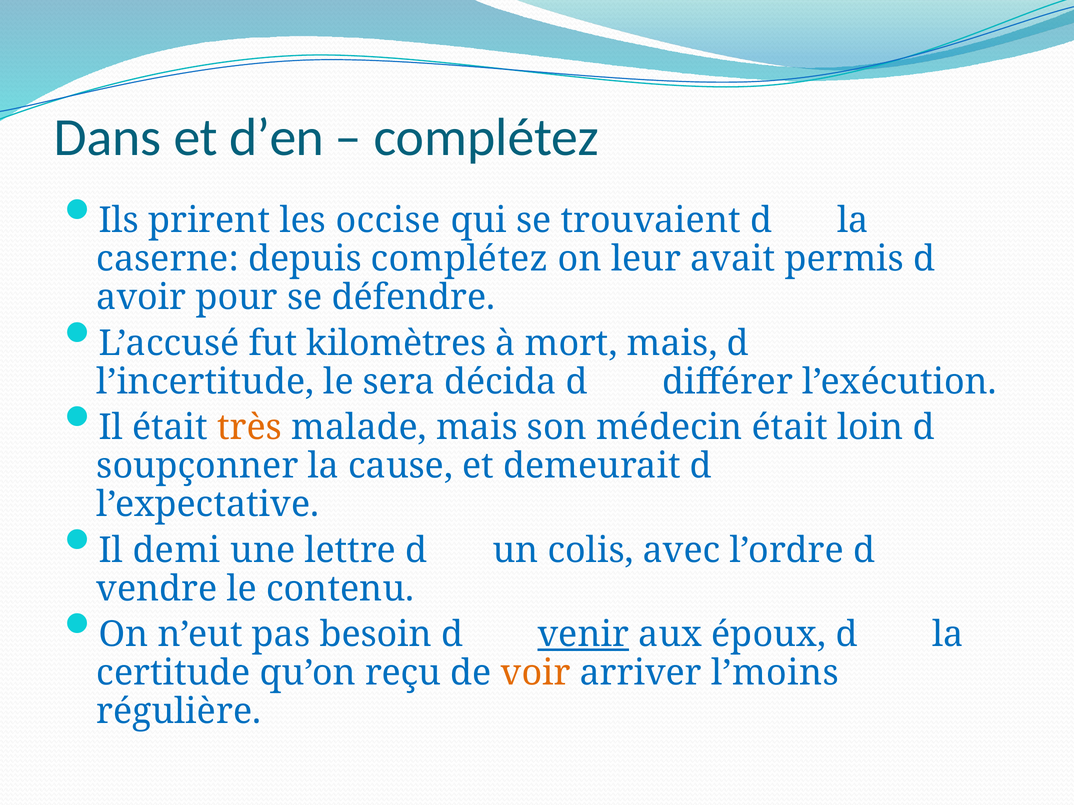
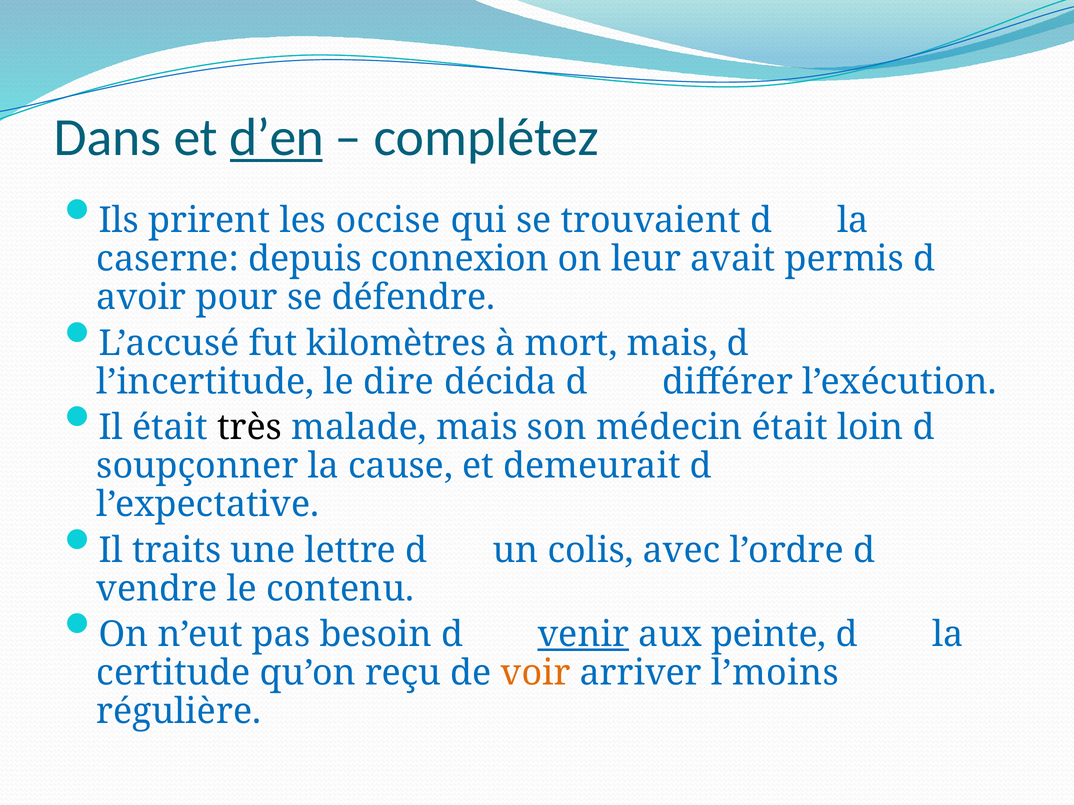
d’en underline: none -> present (277, 137)
depuis complétez: complétez -> connexion (460, 259)
sera: sera -> dire (399, 382)
très colour: orange -> black (250, 428)
demi: demi -> traits (177, 551)
époux: époux -> peinte (769, 635)
